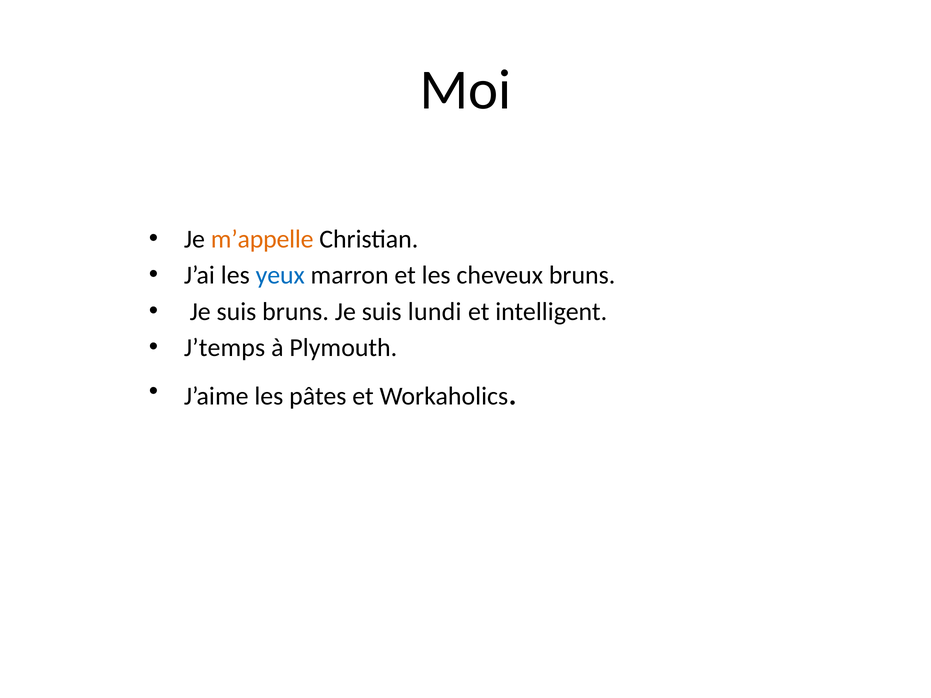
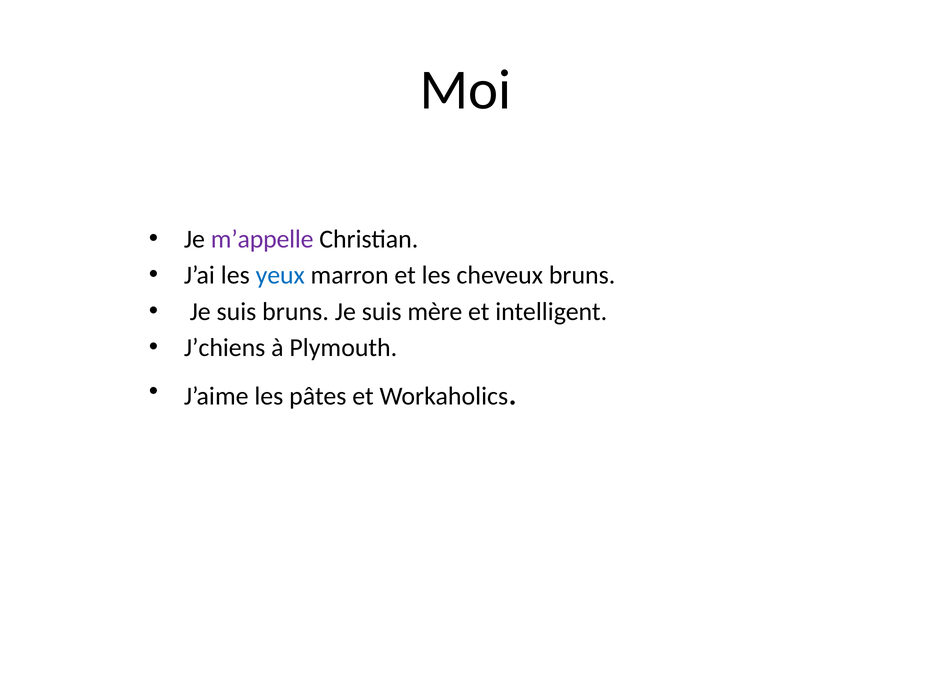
m’appelle colour: orange -> purple (262, 239)
lundi: lundi -> mère (435, 312)
J’temps: J’temps -> J’chiens (225, 348)
